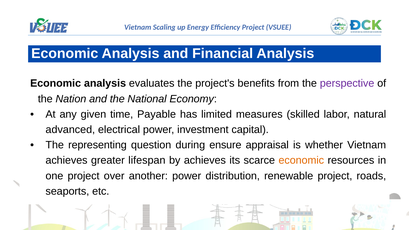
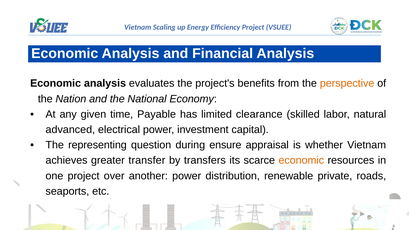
perspective colour: purple -> orange (347, 83)
measures: measures -> clearance (259, 114)
lifespan: lifespan -> transfer (147, 160)
by achieves: achieves -> transfers (205, 160)
renewable project: project -> private (335, 176)
